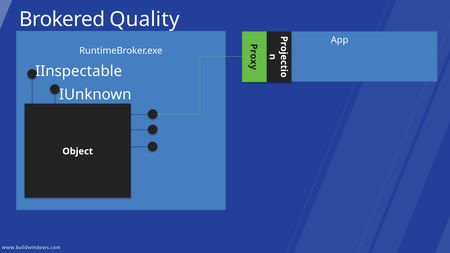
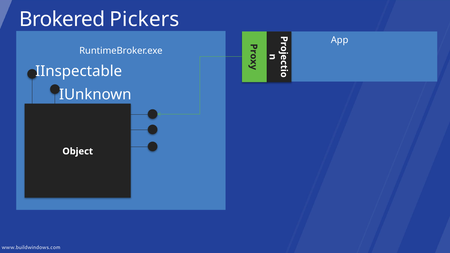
Quality: Quality -> Pickers (144, 19)
